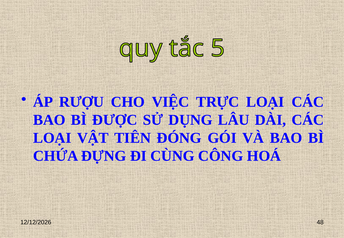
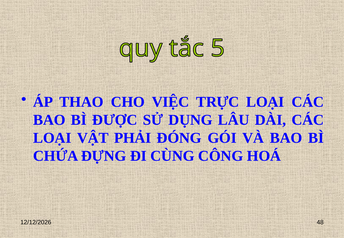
RƯỢU: RƯỢU -> THAO (81, 102)
TIÊN: TIÊN -> PHẢI (133, 138)
